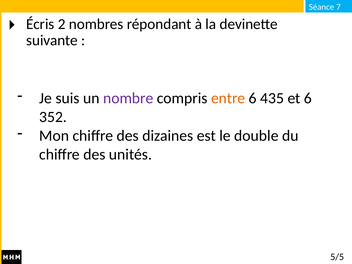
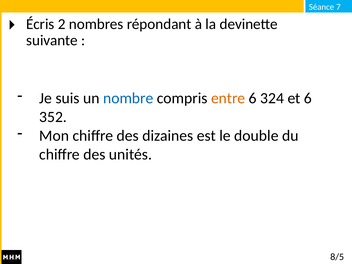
nombre colour: purple -> blue (128, 98)
435: 435 -> 324 (272, 98)
5/5: 5/5 -> 8/5 (337, 257)
